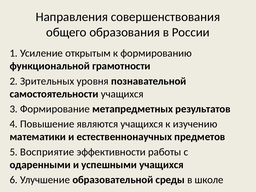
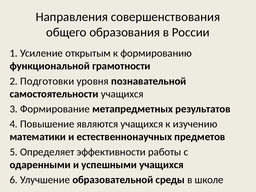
Зрительных: Зрительных -> Подготовки (47, 81)
Восприятие: Восприятие -> Определяет (47, 152)
